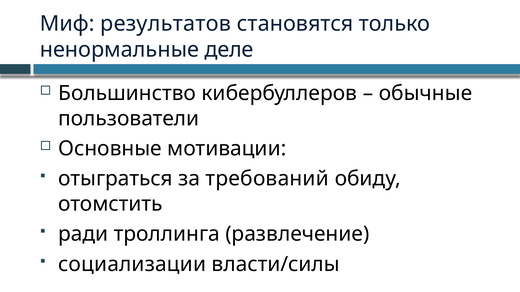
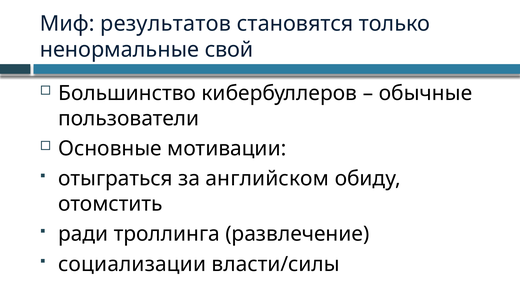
деле: деле -> свой (229, 50)
требований: требований -> английском (267, 179)
